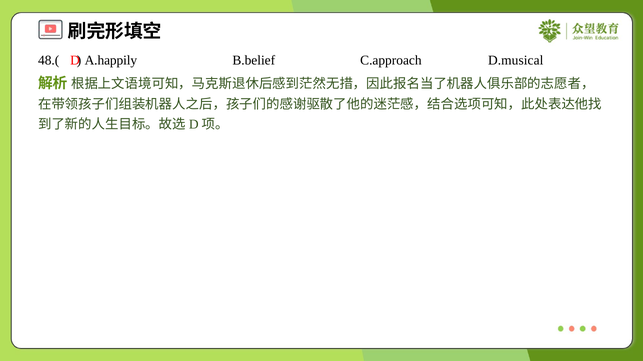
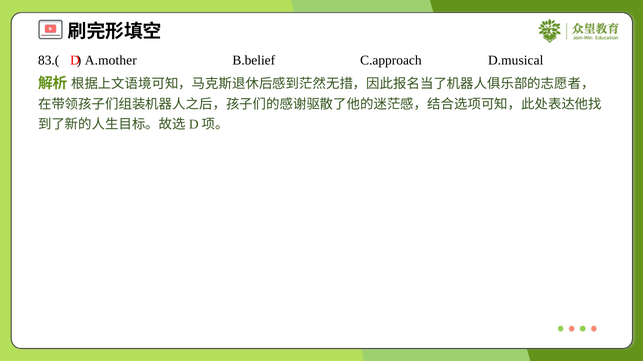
48.(: 48.( -> 83.( (49, 60)
A.happily: A.happily -> A.mother (111, 60)
